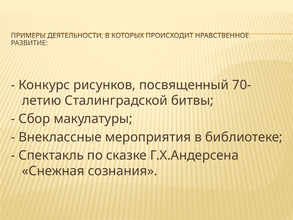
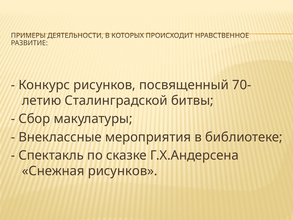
Снежная сознания: сознания -> рисунков (123, 171)
